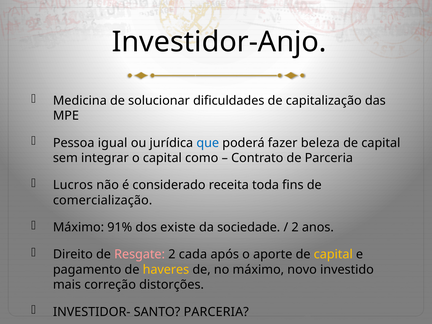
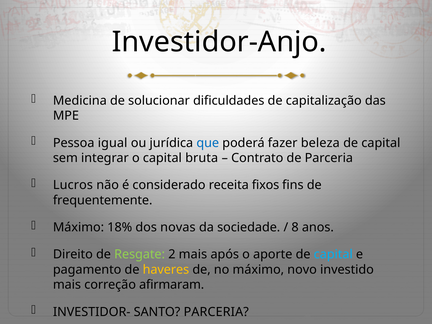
como: como -> bruta (202, 158)
toda: toda -> fixos (266, 185)
comercialização: comercialização -> frequentemente (103, 200)
91%: 91% -> 18% (120, 227)
existe: existe -> novas (178, 227)
2: 2 -> 8 (295, 227)
Resgate colour: pink -> light green (140, 254)
2 cada: cada -> mais (193, 254)
capital colour: yellow -> light blue (333, 254)
distorções: distorções -> afirmaram (172, 285)
